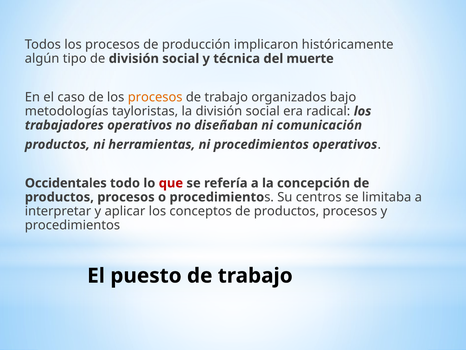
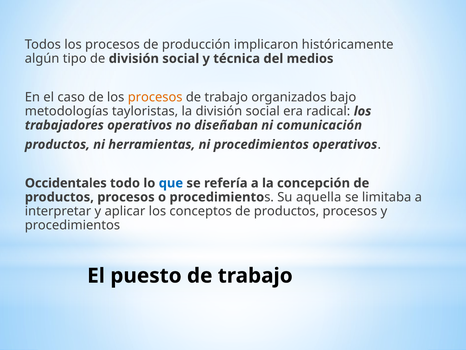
muerte: muerte -> medios (310, 59)
que colour: red -> blue (171, 183)
centros: centros -> aquella (319, 197)
